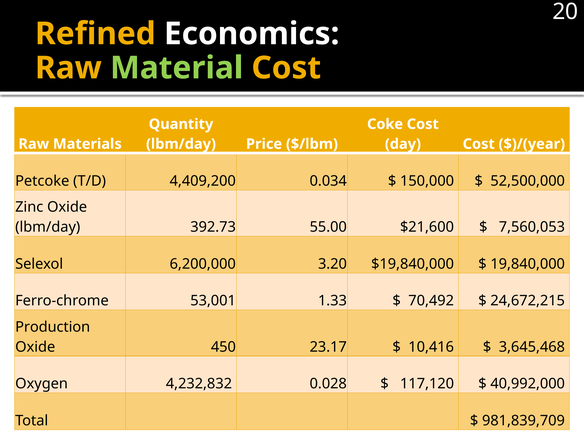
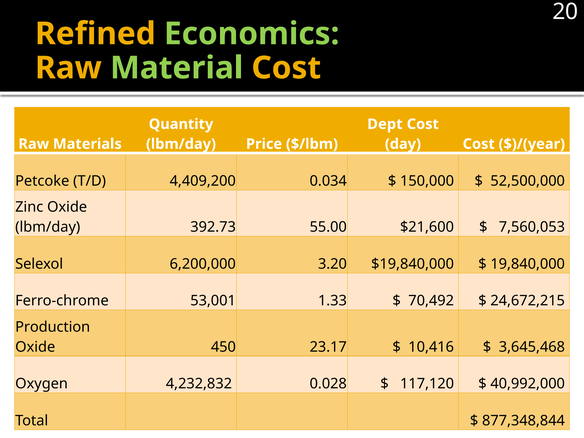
Economics colour: white -> light green (252, 34)
Coke: Coke -> Dept (385, 124)
981,839,709: 981,839,709 -> 877,348,844 (523, 421)
